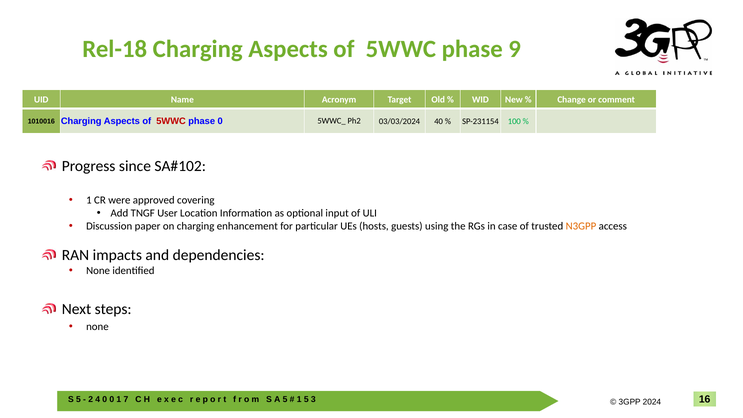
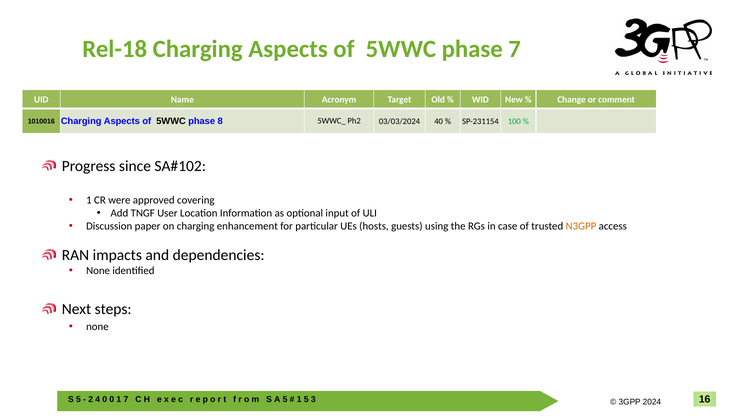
phase 9: 9 -> 7 (515, 49)
5WWC colour: red -> black (171, 121)
phase 0: 0 -> 8 (220, 121)
